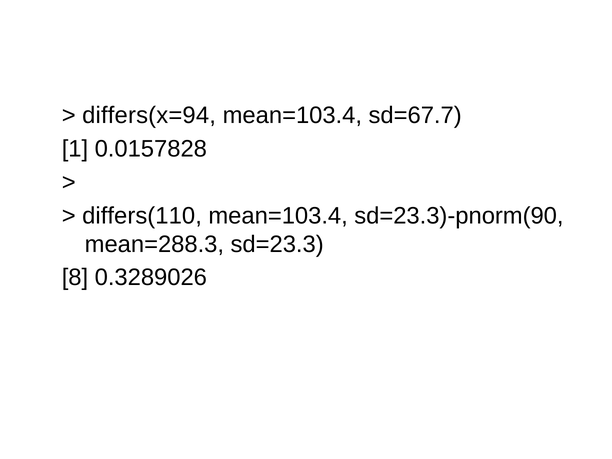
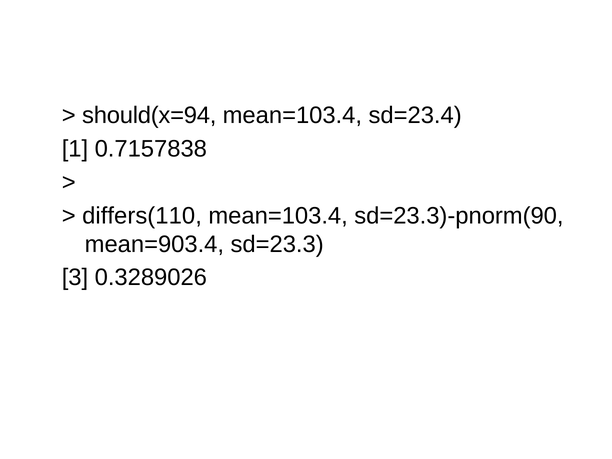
differs(x=94: differs(x=94 -> should(x=94 (149, 116)
sd=67.7: sd=67.7 -> sd=23.4 (415, 116)
0.0157828: 0.0157828 -> 0.7157838 (151, 149)
mean=288.3: mean=288.3 -> mean=903.4 (154, 244)
8: 8 -> 3 (75, 278)
